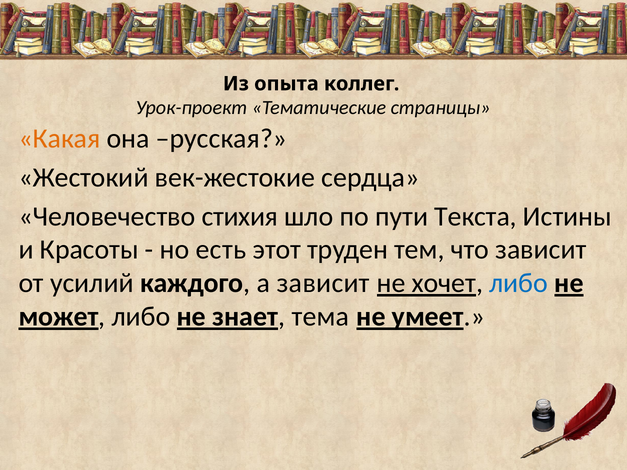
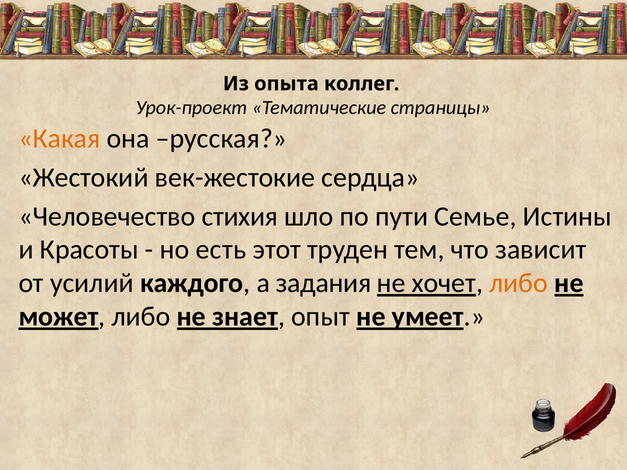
Текста: Текста -> Семье (475, 216)
а зависит: зависит -> задания (324, 283)
либо colour: blue -> orange (519, 283)
тема: тема -> опыт (321, 317)
